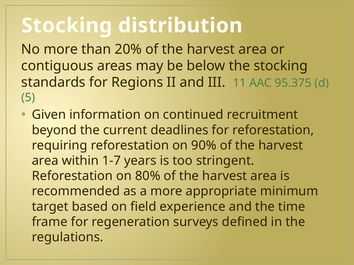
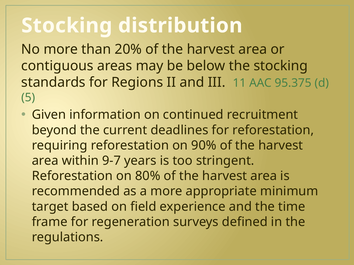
1-7: 1-7 -> 9-7 (112, 161)
